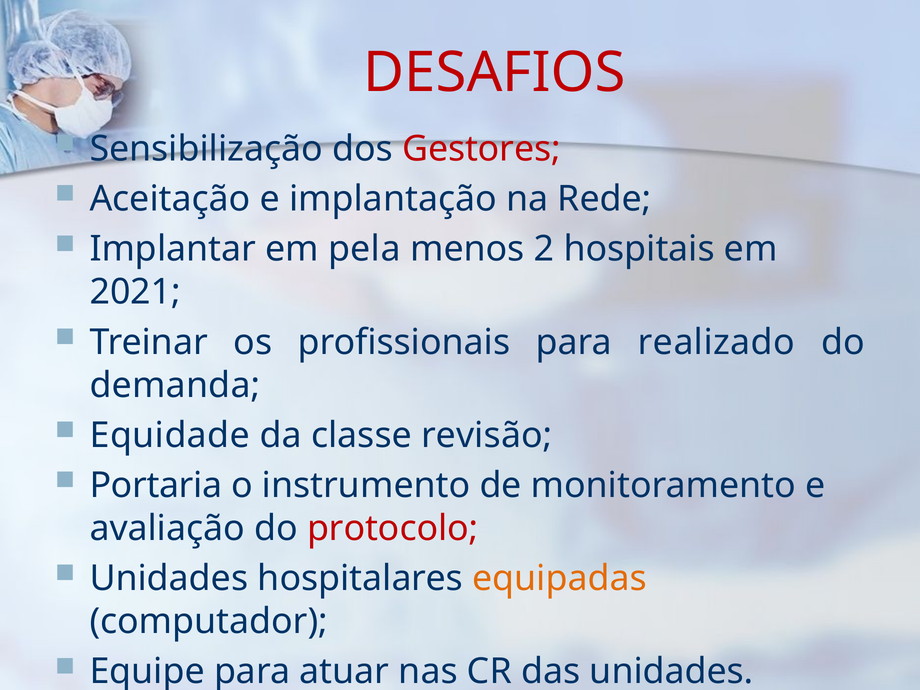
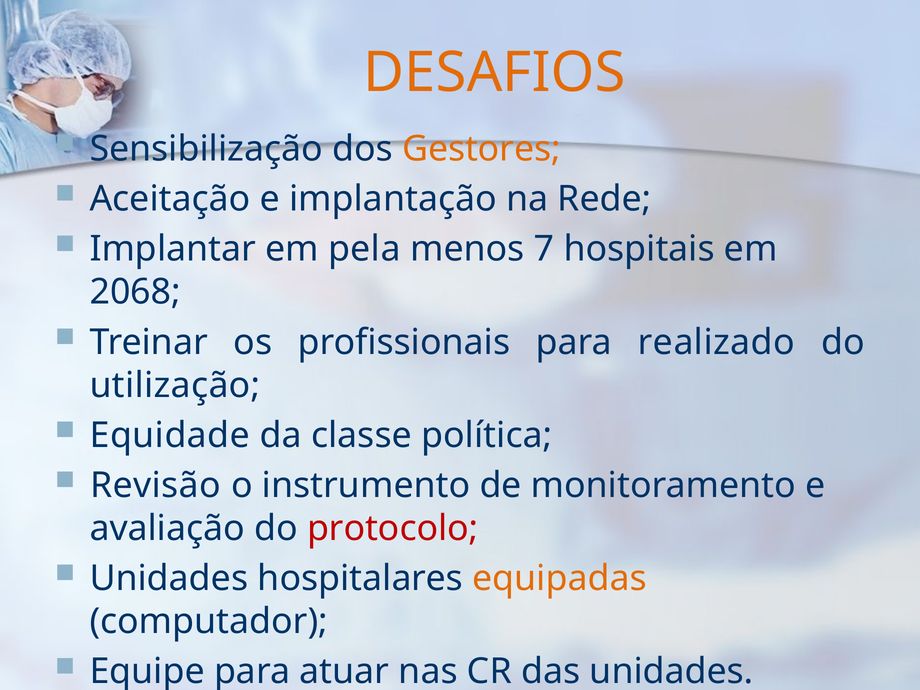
DESAFIOS colour: red -> orange (494, 73)
Gestores colour: red -> orange (481, 149)
2: 2 -> 7 (544, 249)
2021: 2021 -> 2068 (135, 292)
demanda: demanda -> utilização (175, 385)
revisão: revisão -> política (487, 435)
Portaria: Portaria -> Revisão (156, 485)
